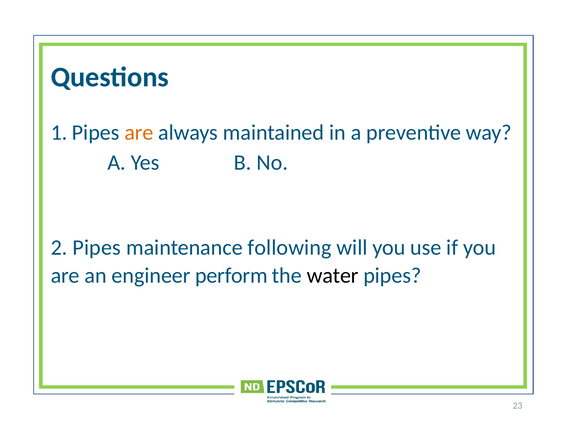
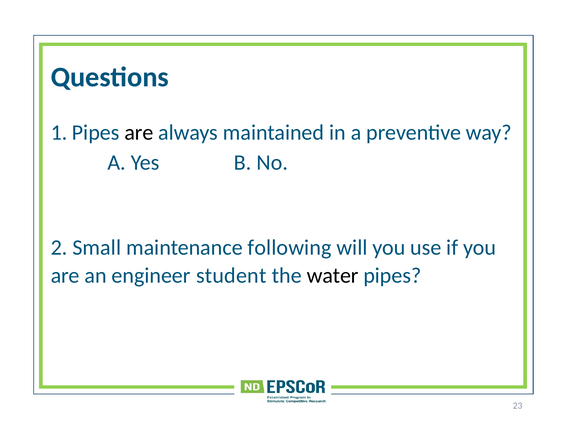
are colour: orange -> black (139, 133)
2 Pipes: Pipes -> Small (97, 248)
perform: perform -> student (231, 276)
